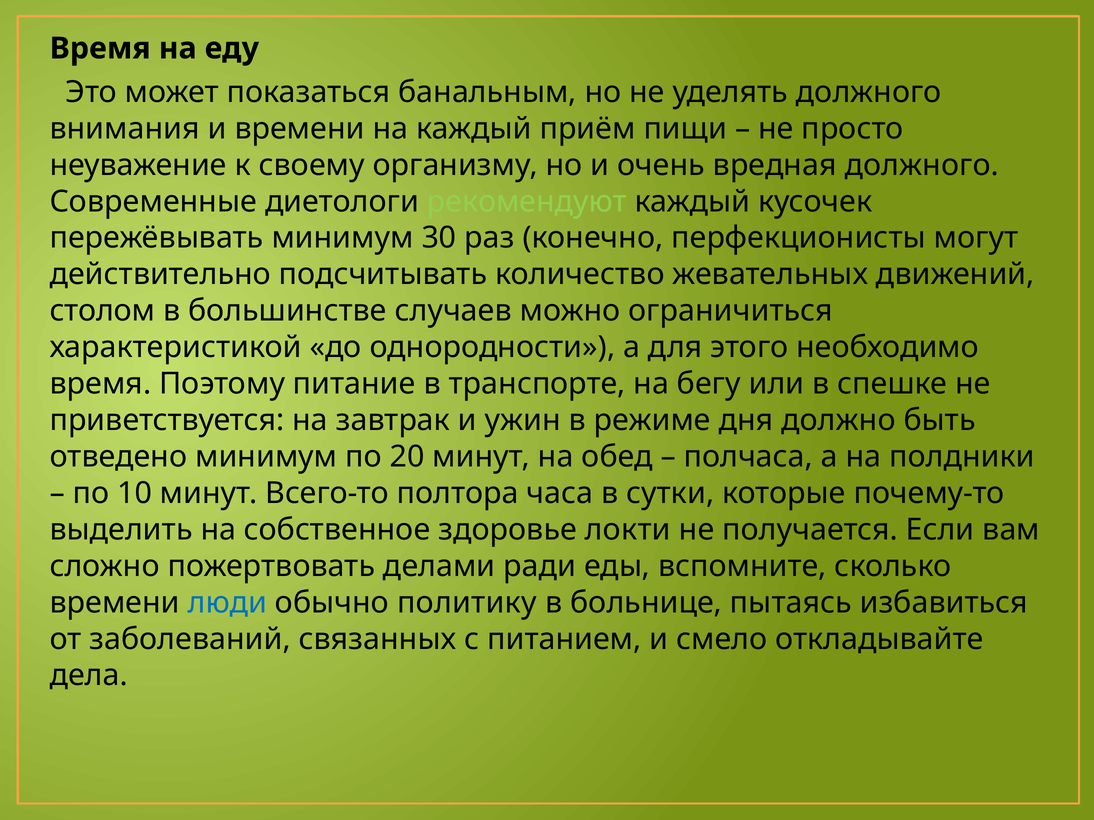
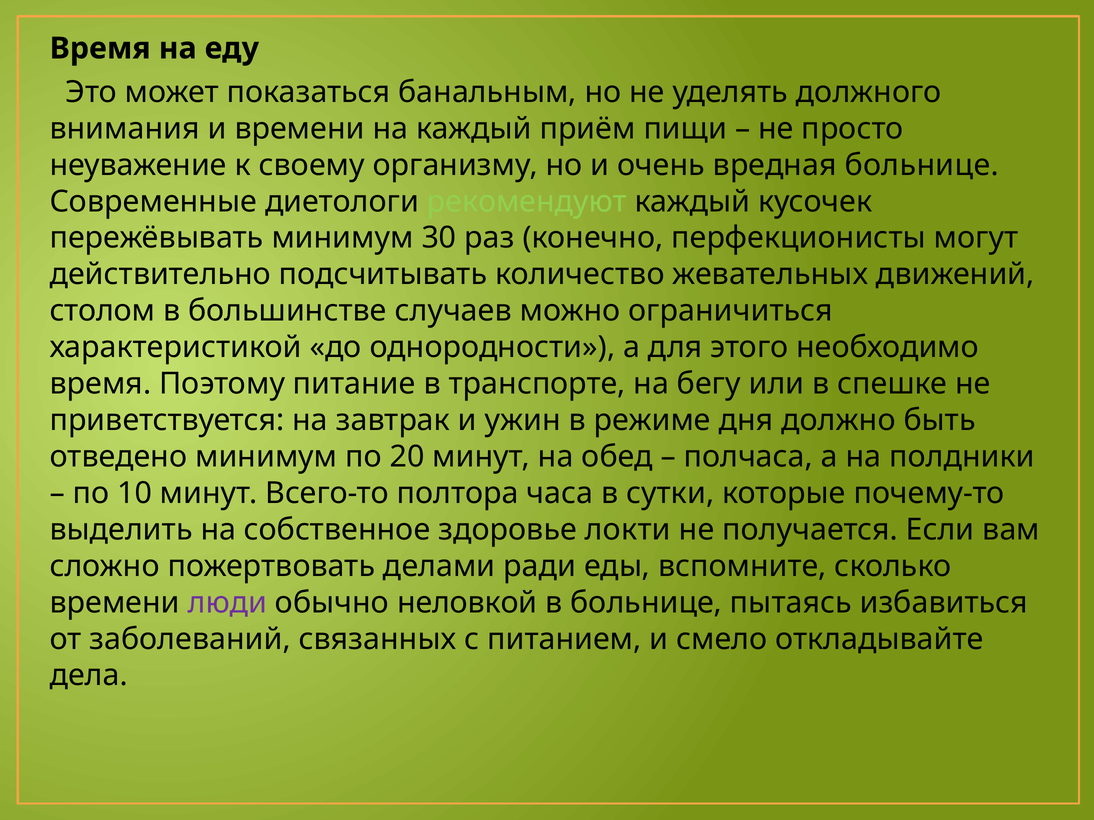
вредная должного: должного -> больнице (922, 165)
люди colour: blue -> purple (227, 603)
политику: политику -> неловкой (467, 603)
